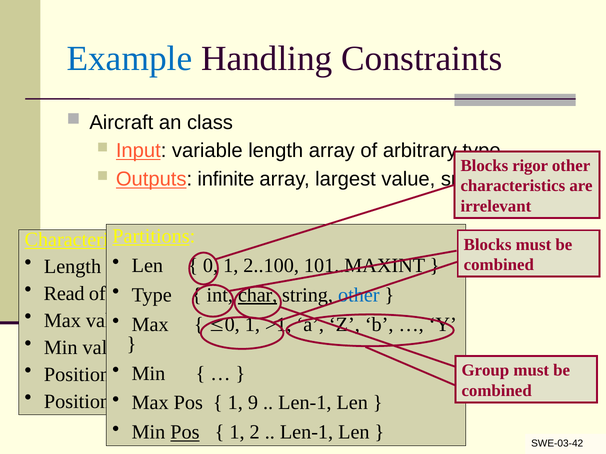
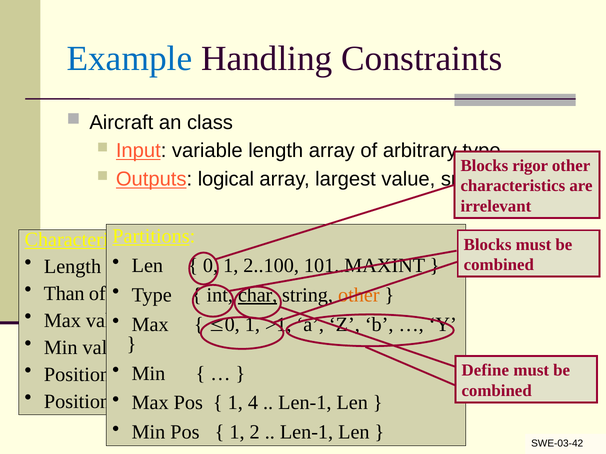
infinite: infinite -> logical (226, 179)
Read: Read -> Than (64, 294)
other colour: blue -> orange (359, 295)
Group: Group -> Define (485, 371)
9: 9 -> 4 (253, 403)
Pos underline: present -> none (185, 433)
